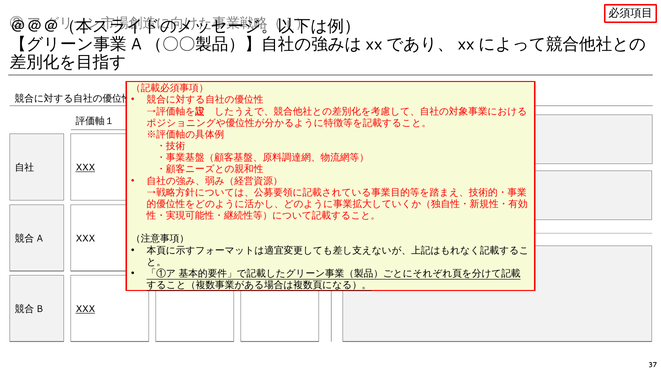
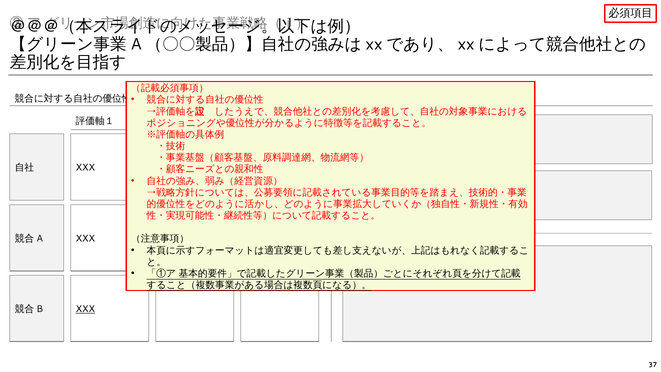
XXX underline: present -> none (85, 168)
